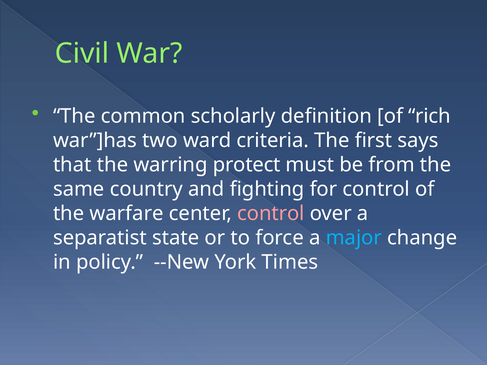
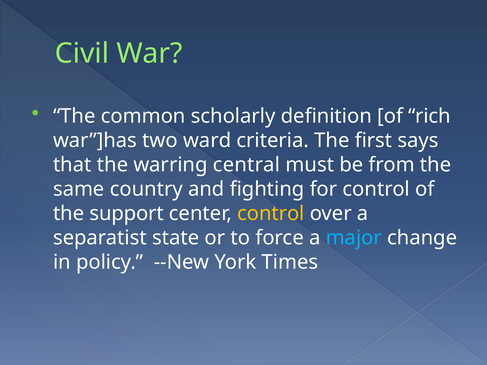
protect: protect -> central (247, 165)
warfare: warfare -> support (127, 214)
control colour: pink -> yellow (271, 214)
